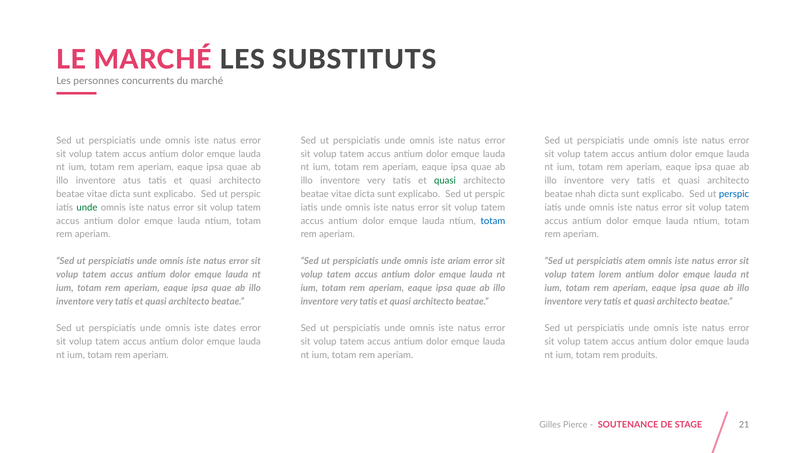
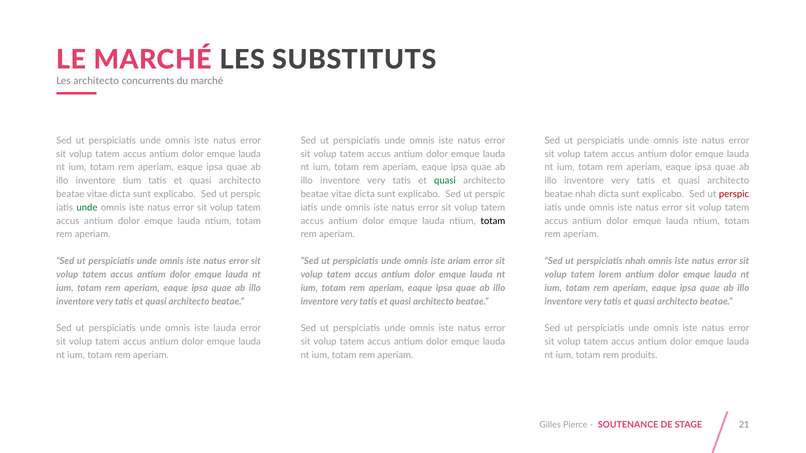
Les personnes: personnes -> architecto (96, 81)
atus: atus -> tium (132, 181)
perspic colour: blue -> red (734, 194)
totam colour: blue -> black (493, 221)
perspiciatis atem: atem -> nhah (635, 261)
iste dates: dates -> lauda (225, 328)
